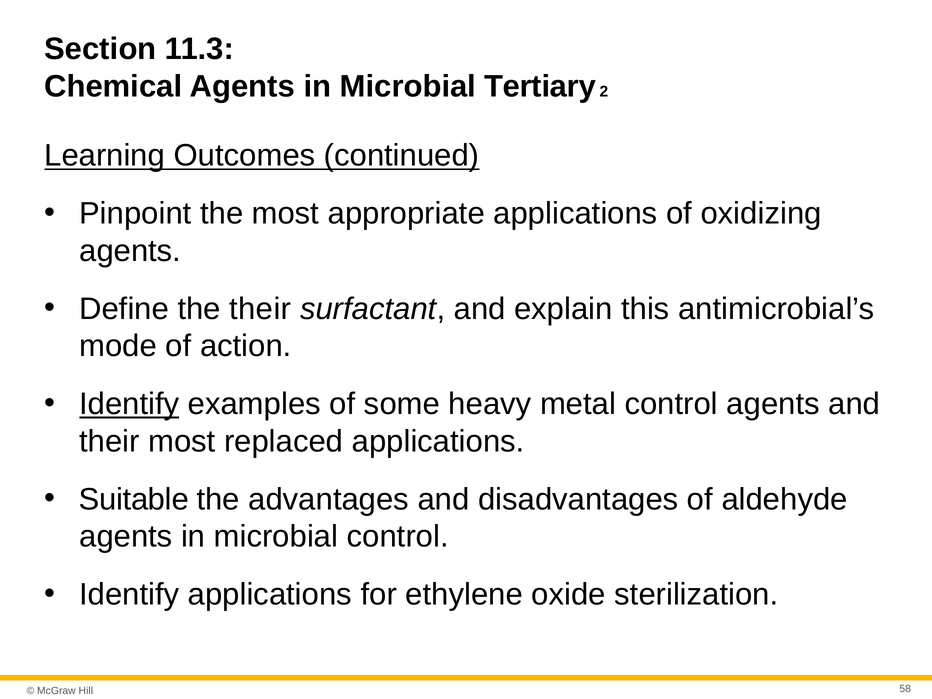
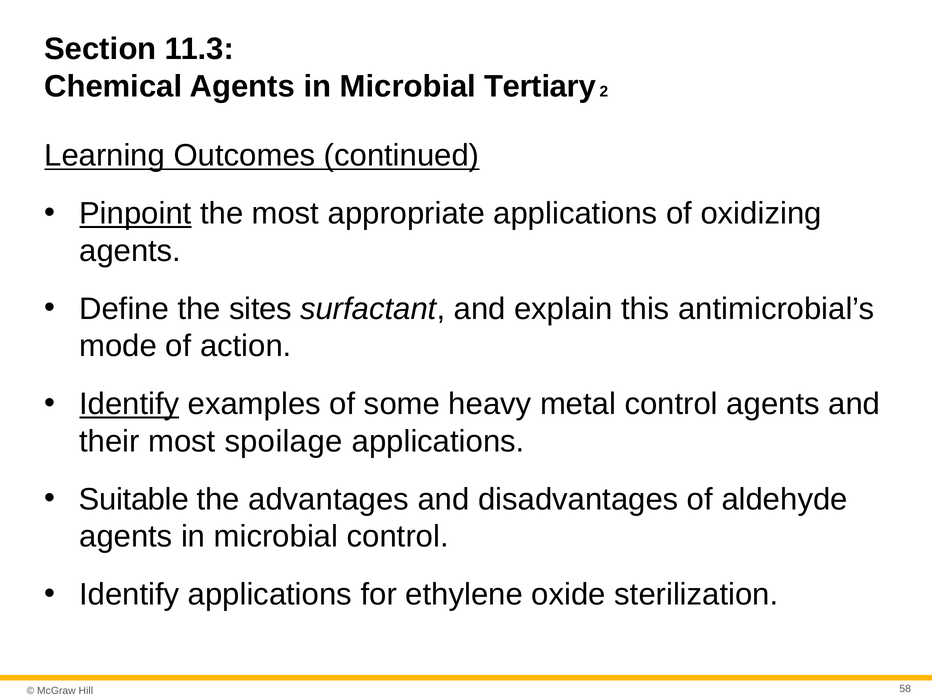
Pinpoint underline: none -> present (135, 214)
the their: their -> sites (261, 309)
replaced: replaced -> spoilage (284, 441)
